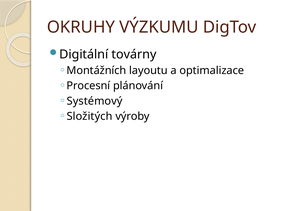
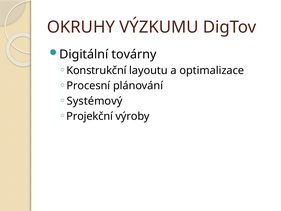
Montážních: Montážních -> Konstrukční (96, 70)
Složitých: Složitých -> Projekční (90, 116)
